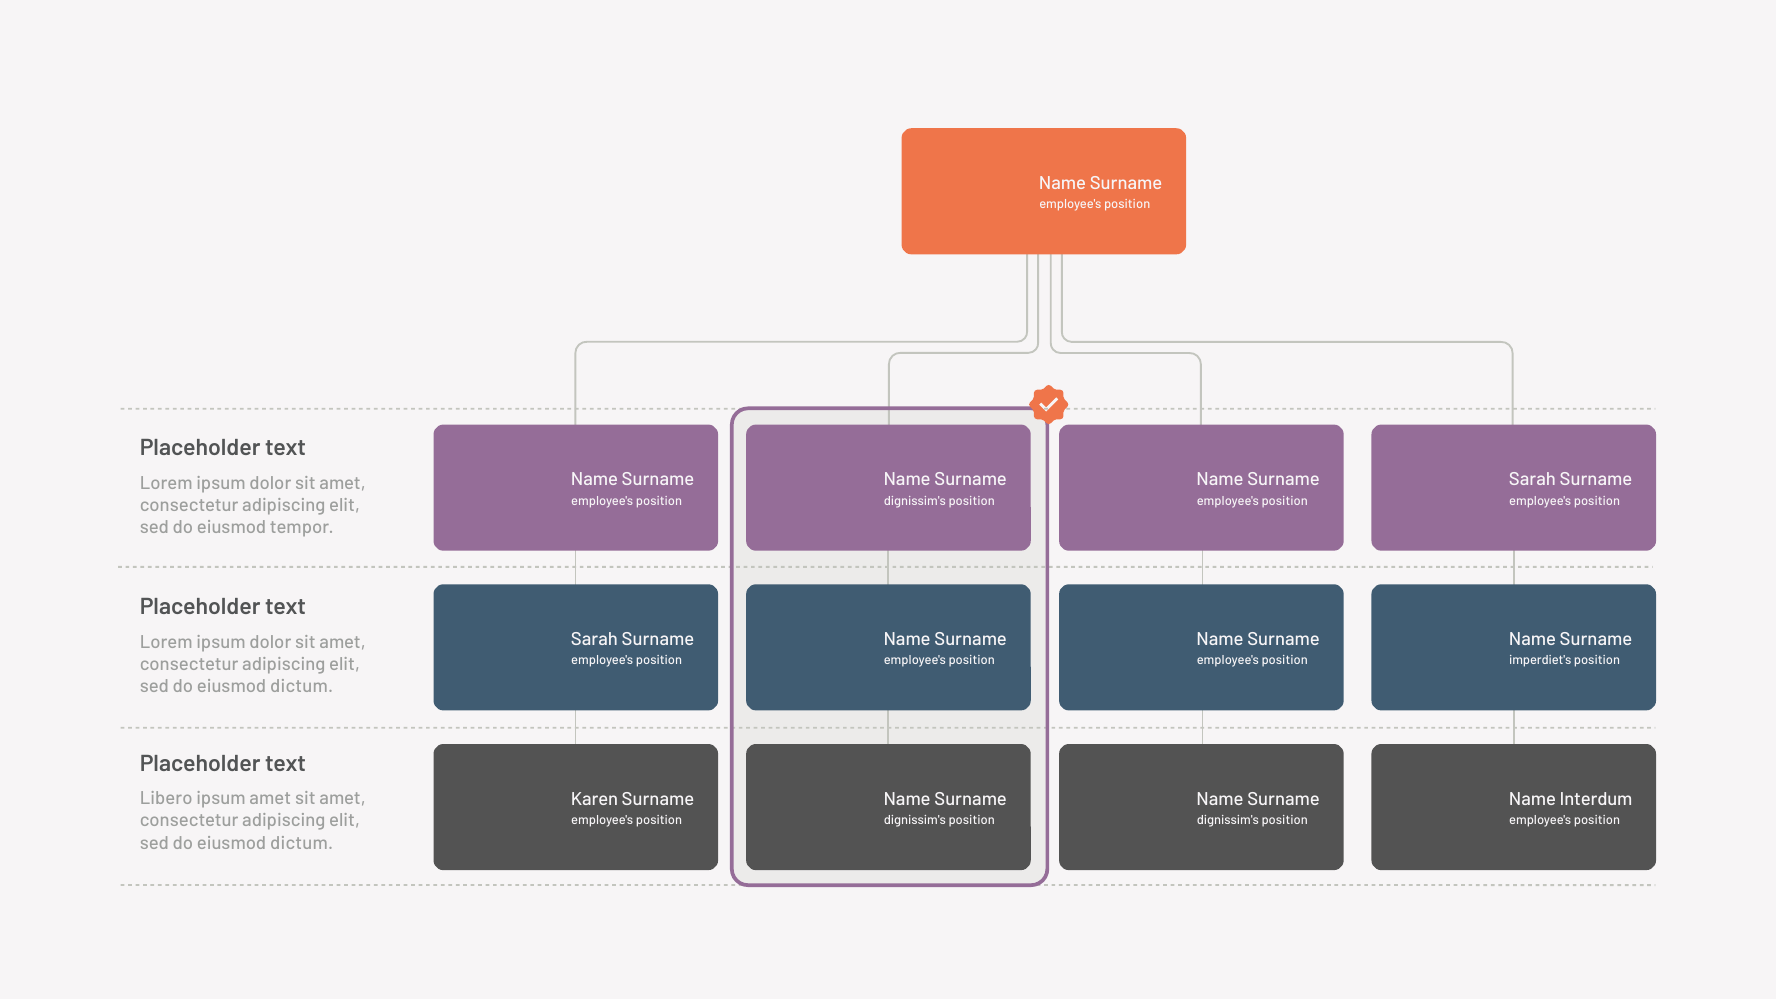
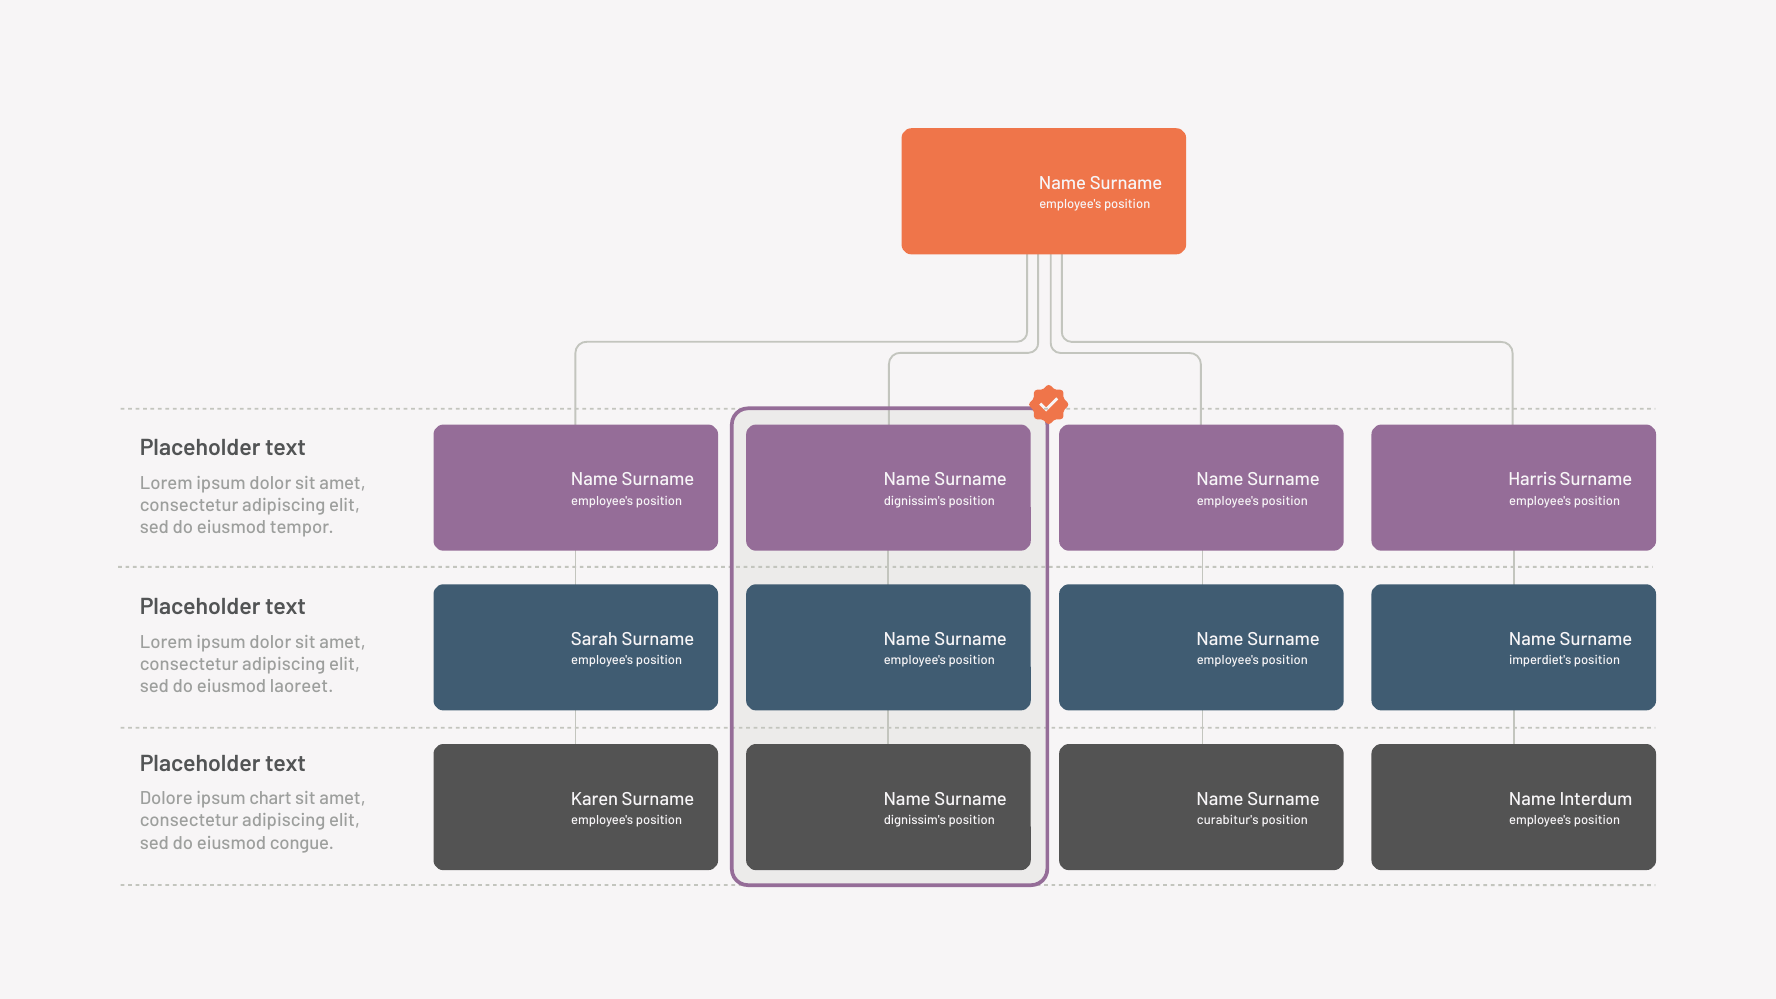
Sarah: Sarah -> Harris (1532, 480)
dictum: dictum -> laoreet (302, 686)
Libero: Libero -> Dolore (166, 799)
ipsum amet: amet -> chart (270, 799)
dignissim's: dignissim's -> curabitur's (1228, 820)
dictum: dictum -> congue (302, 843)
